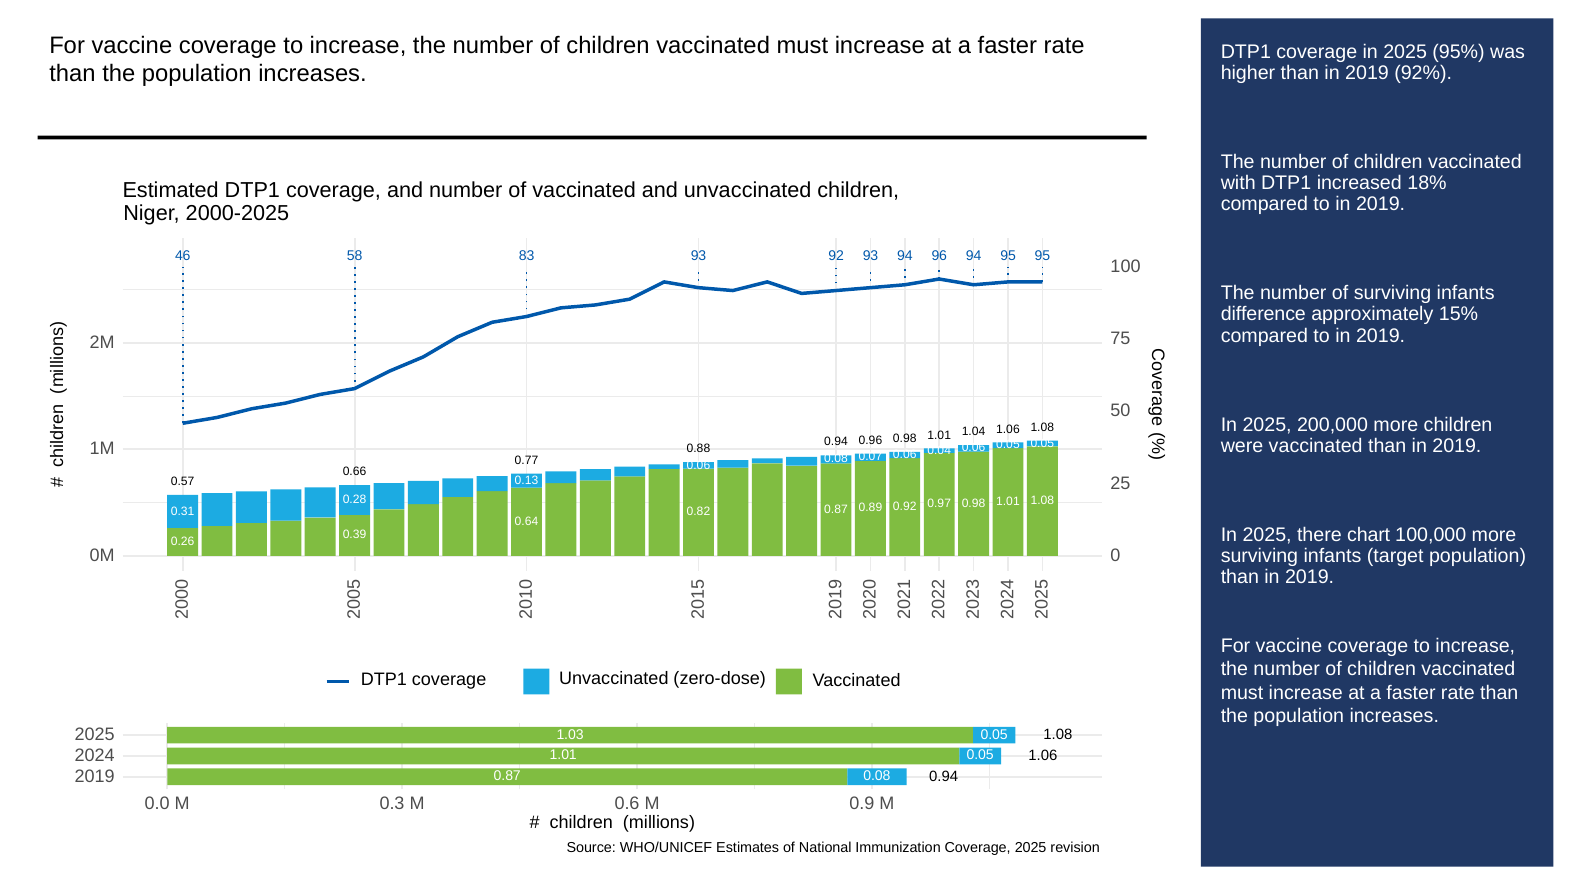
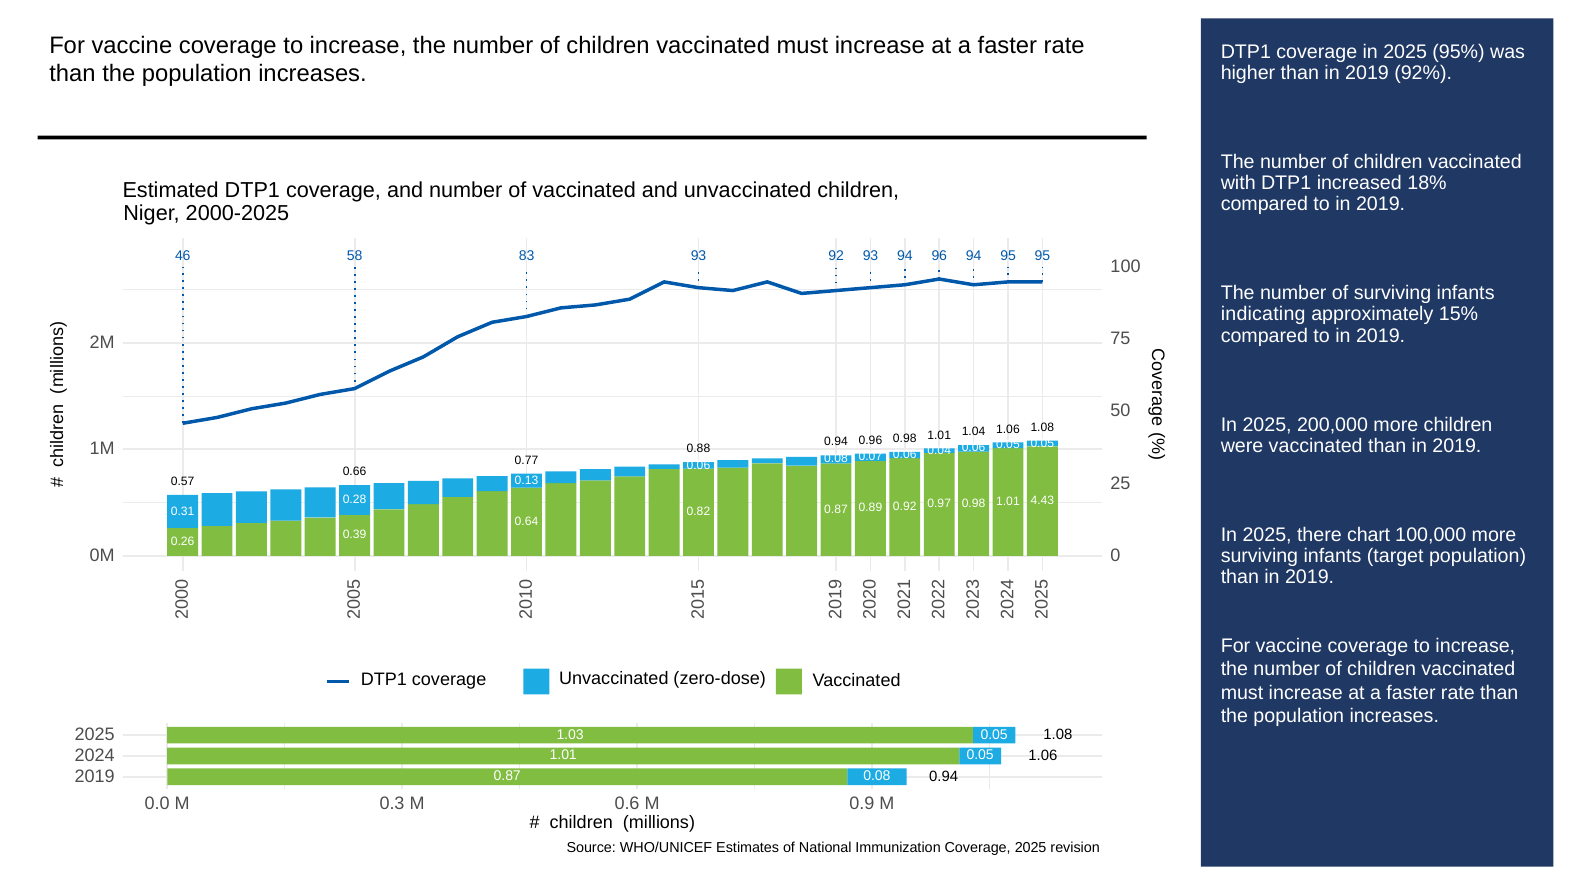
difference: difference -> indicating (1263, 314)
1.08: 1.08 -> 4.43 (1042, 501)
